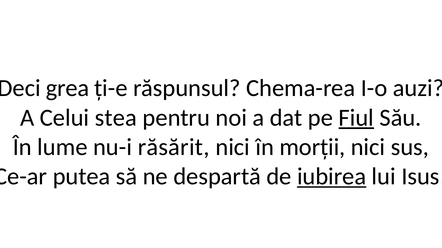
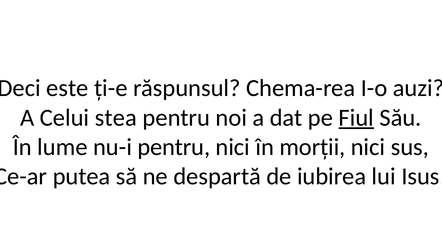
grea: grea -> este (67, 88)
nu-i răsărit: răsărit -> pentru (174, 147)
iubirea underline: present -> none (332, 177)
